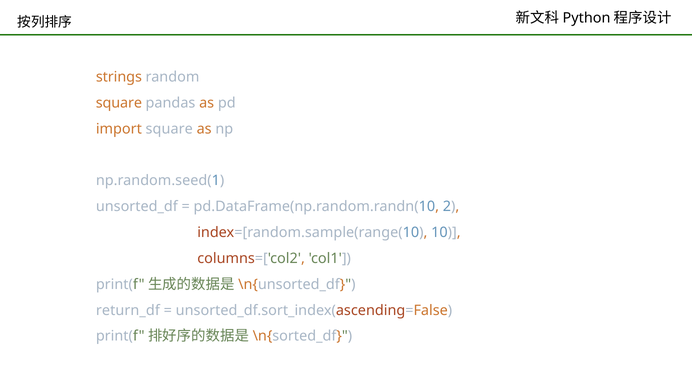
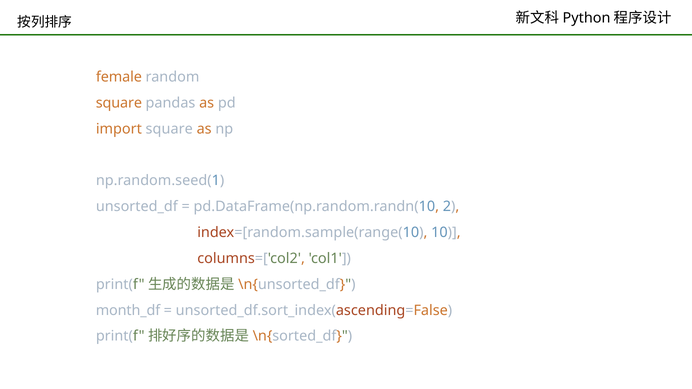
strings: strings -> female (119, 77)
return_df: return_df -> month_df (128, 310)
